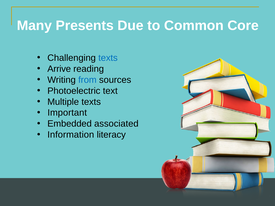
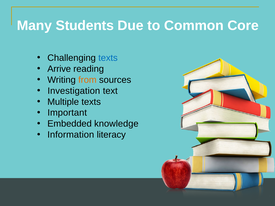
Presents: Presents -> Students (85, 26)
from colour: blue -> orange (87, 80)
Photoelectric: Photoelectric -> Investigation (74, 91)
associated: associated -> knowledge (116, 124)
